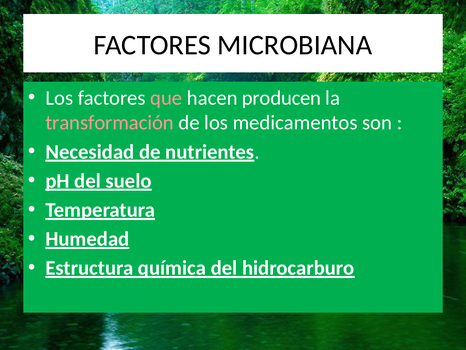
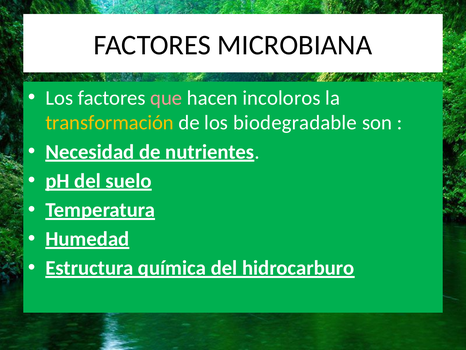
producen: producen -> incoloros (281, 98)
transformación colour: pink -> yellow (110, 123)
medicamentos: medicamentos -> biodegradable (295, 123)
